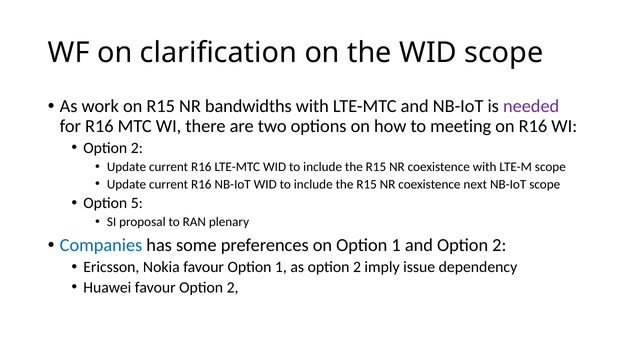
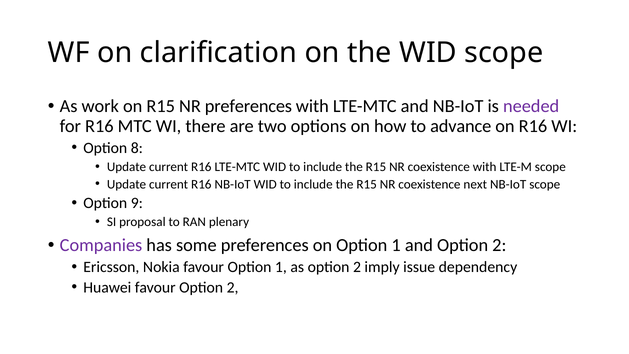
NR bandwidths: bandwidths -> preferences (248, 106)
meeting: meeting -> advance (461, 126)
2: 2 -> 8 (137, 148)
5: 5 -> 9 (137, 203)
Companies colour: blue -> purple (101, 245)
